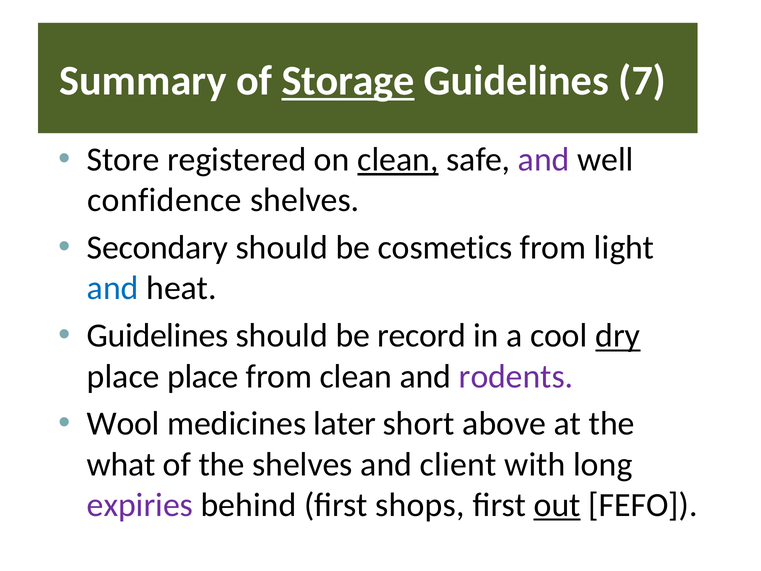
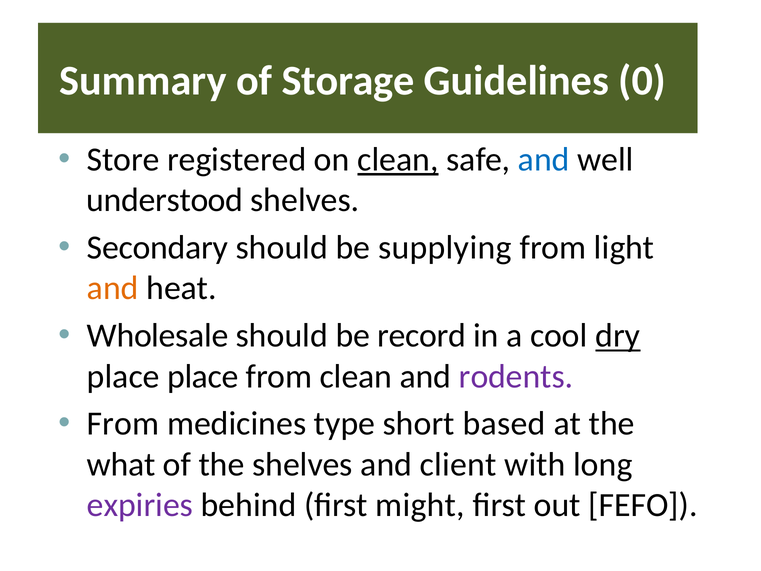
Storage underline: present -> none (348, 81)
7: 7 -> 0 (642, 81)
and colour: purple -> blue (544, 160)
confidence: confidence -> understood (165, 200)
cosmetics: cosmetics -> supplying (445, 248)
and colour: blue -> orange (113, 288)
Guidelines: Guidelines -> Wholesale (158, 336)
Wool: Wool -> From (123, 424)
later: later -> type (345, 424)
above: above -> based (504, 424)
shops: shops -> might (420, 505)
out underline: present -> none (557, 505)
